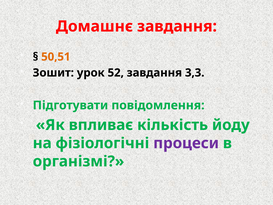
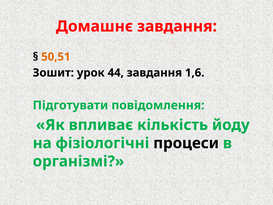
52: 52 -> 44 (116, 73)
3,3: 3,3 -> 1,6 (195, 73)
процеси colour: purple -> black (186, 143)
